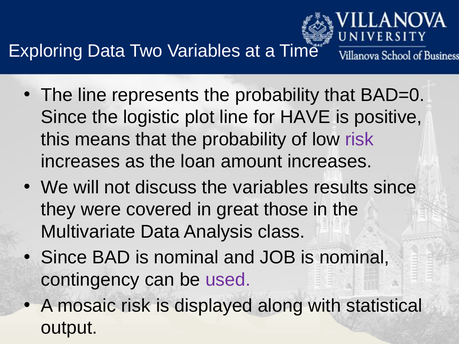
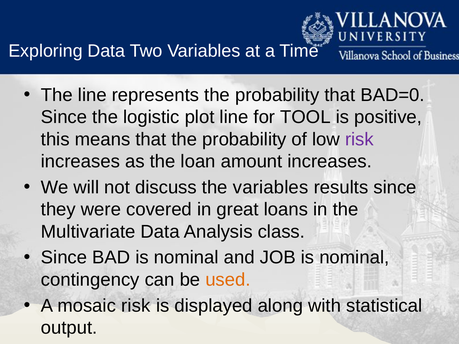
HAVE: HAVE -> TOOL (305, 117)
those: those -> loans (286, 210)
used colour: purple -> orange (228, 280)
